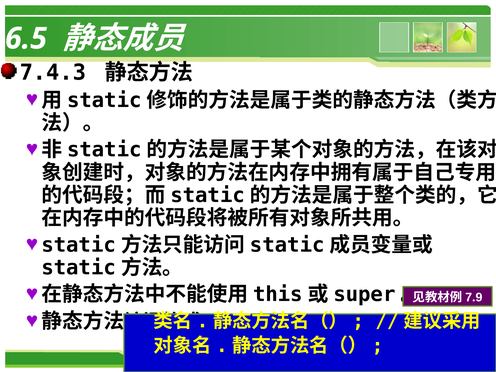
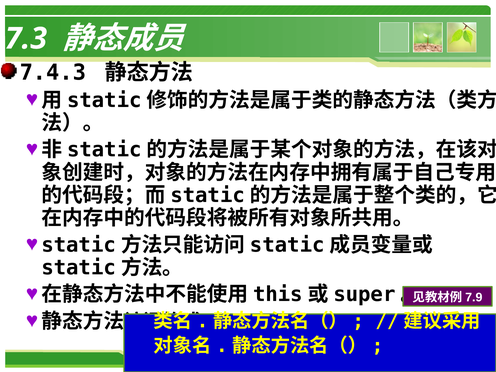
6.5: 6.5 -> 7.3 (26, 39)
